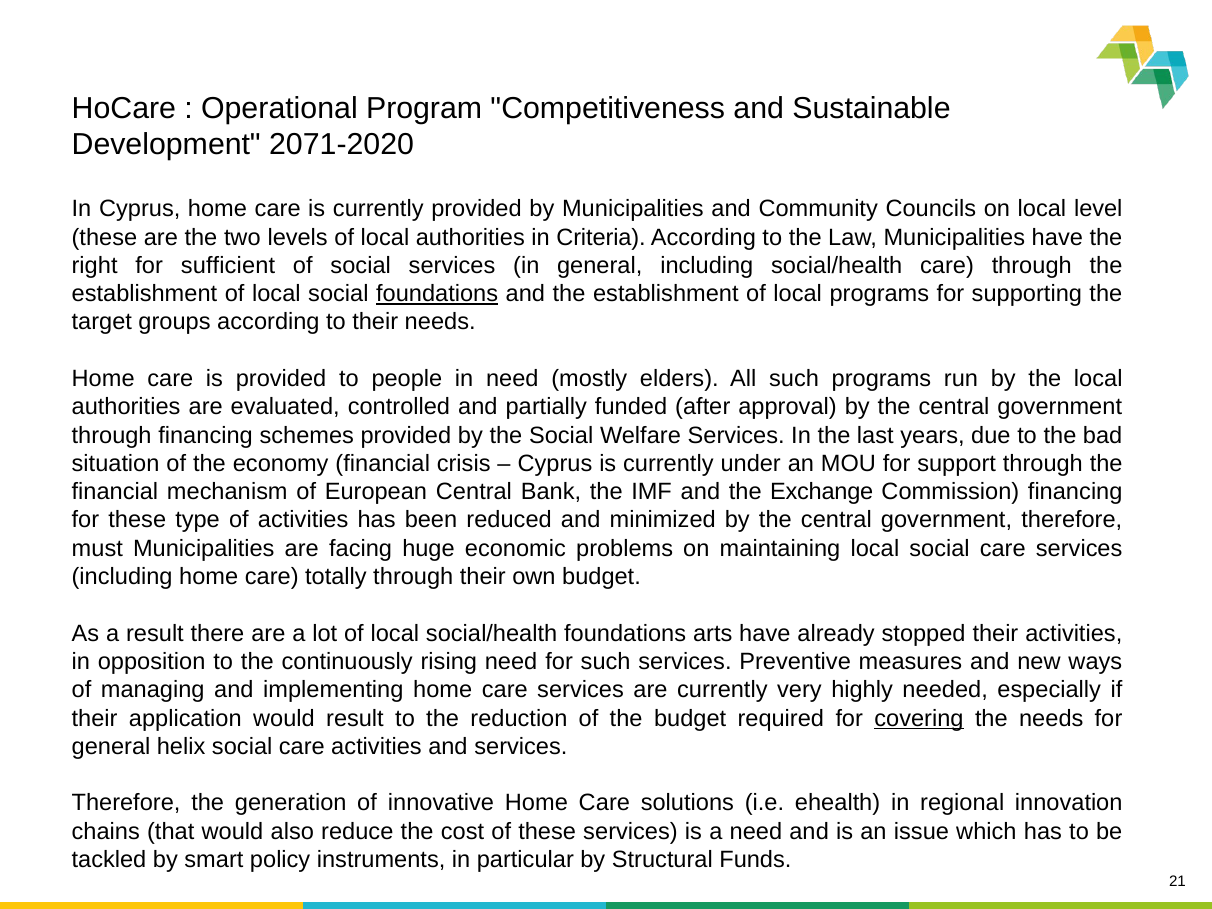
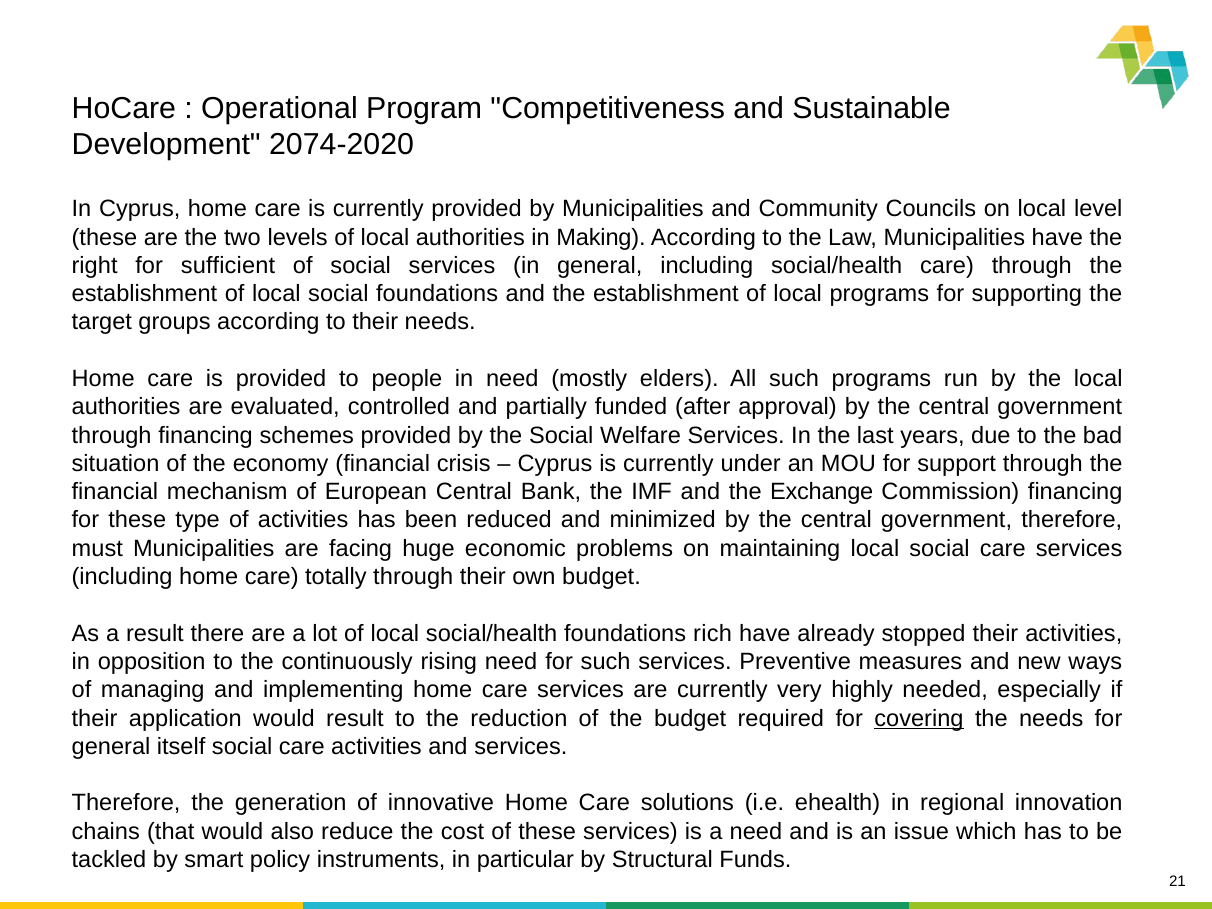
2071-2020: 2071-2020 -> 2074-2020 (342, 145)
Criteria: Criteria -> Making (601, 237)
foundations underline: present -> none (437, 294)
arts: arts -> rich (713, 633)
helix: helix -> itself (181, 747)
